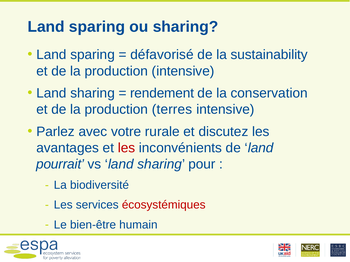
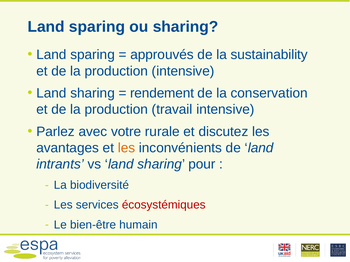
défavorisé: défavorisé -> approuvés (162, 55)
terres: terres -> travail (172, 110)
les colour: red -> orange (127, 148)
pourrait: pourrait -> intrants (60, 165)
